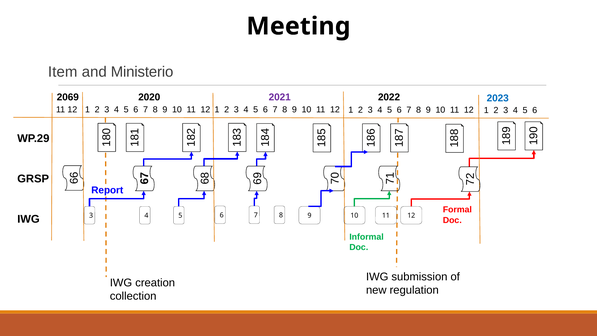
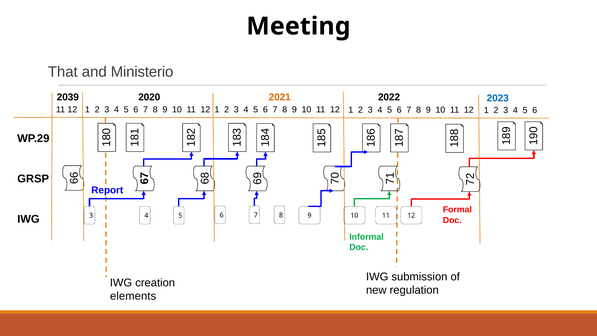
Item: Item -> That (63, 72)
2069: 2069 -> 2039 (68, 97)
2021 colour: purple -> orange (280, 97)
collection: collection -> elements (133, 296)
